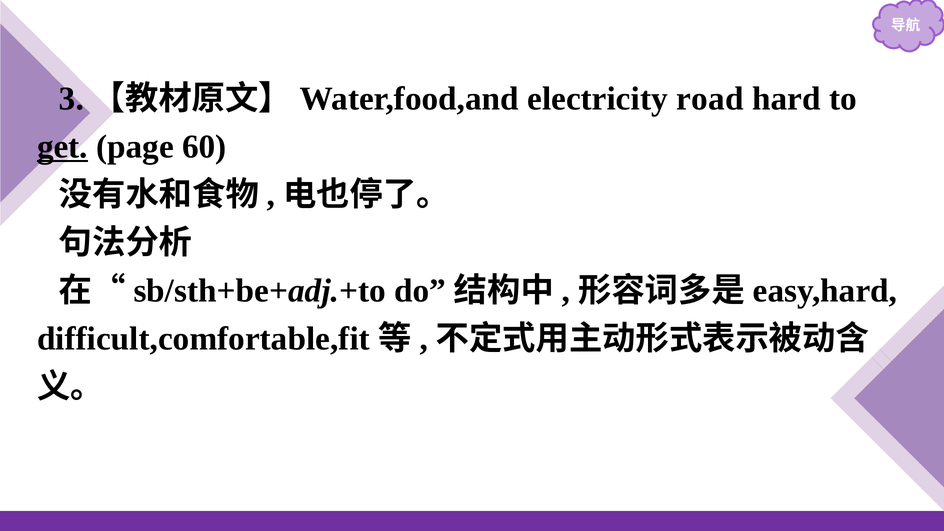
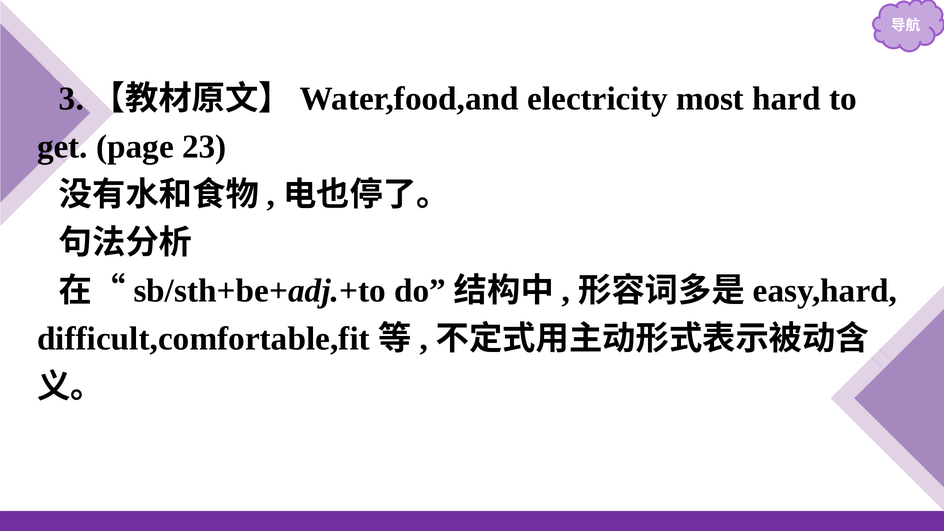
road: road -> most (710, 99)
get underline: present -> none (62, 147)
60: 60 -> 23 (204, 147)
